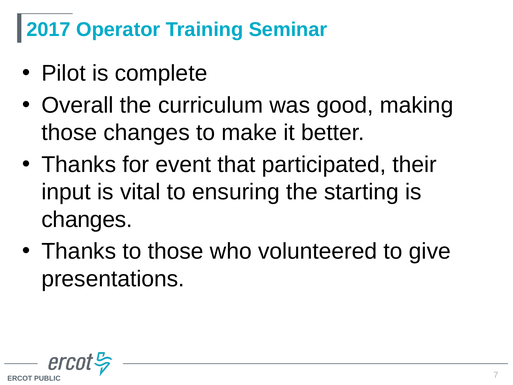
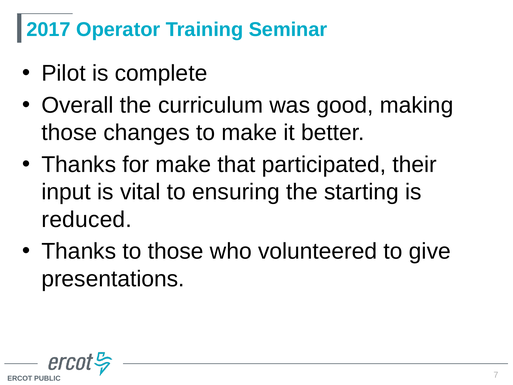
for event: event -> make (183, 165)
changes: changes -> reduced (87, 219)
